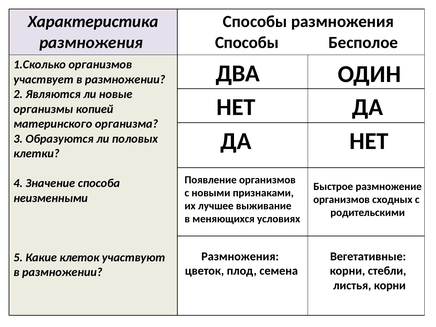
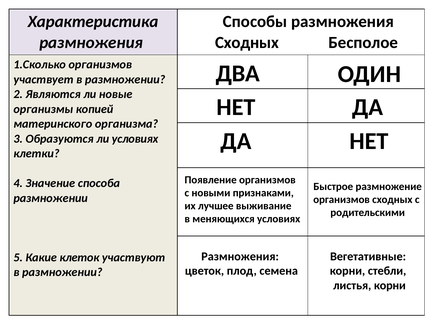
Способы: Способы -> Сходных (247, 42)
ли половых: половых -> условиях (135, 139)
неизменными: неизменными -> размножении (51, 198)
